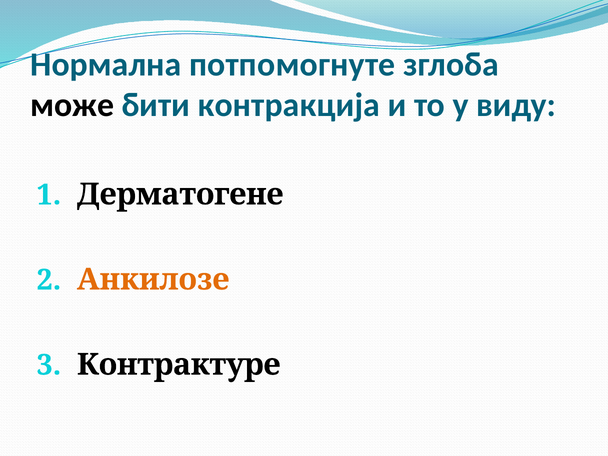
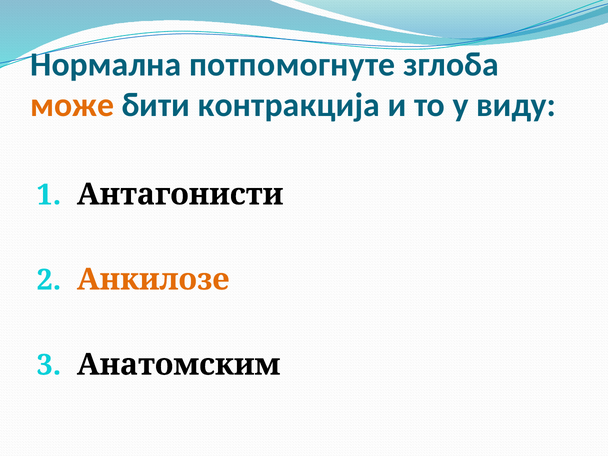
може colour: black -> orange (72, 105)
Дерматогене: Дерматогене -> Антагонисти (180, 194)
Контрактуре: Контрактуре -> Анатомским (179, 365)
